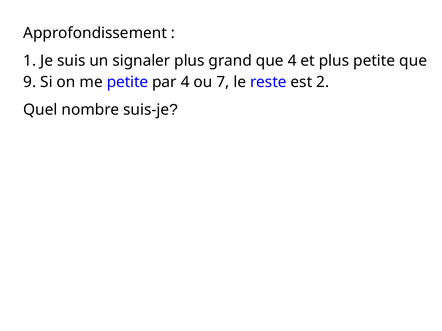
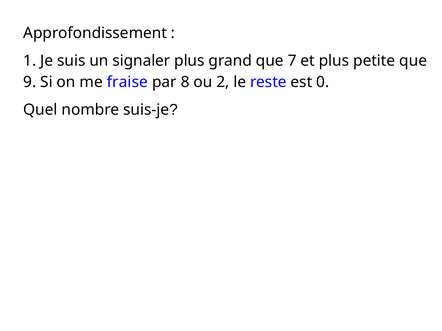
que 4: 4 -> 7 (292, 61)
me petite: petite -> fraise (127, 82)
par 4: 4 -> 8 (185, 82)
7: 7 -> 2 (223, 82)
2: 2 -> 0 (323, 82)
